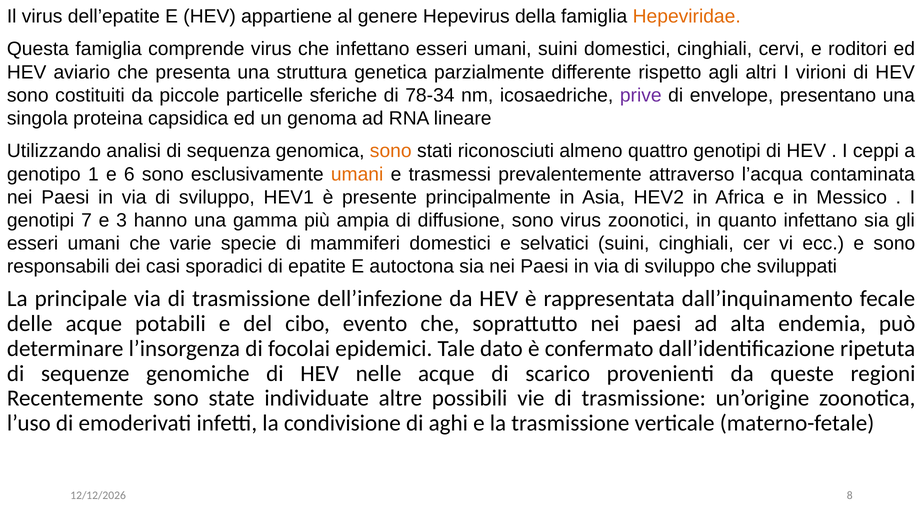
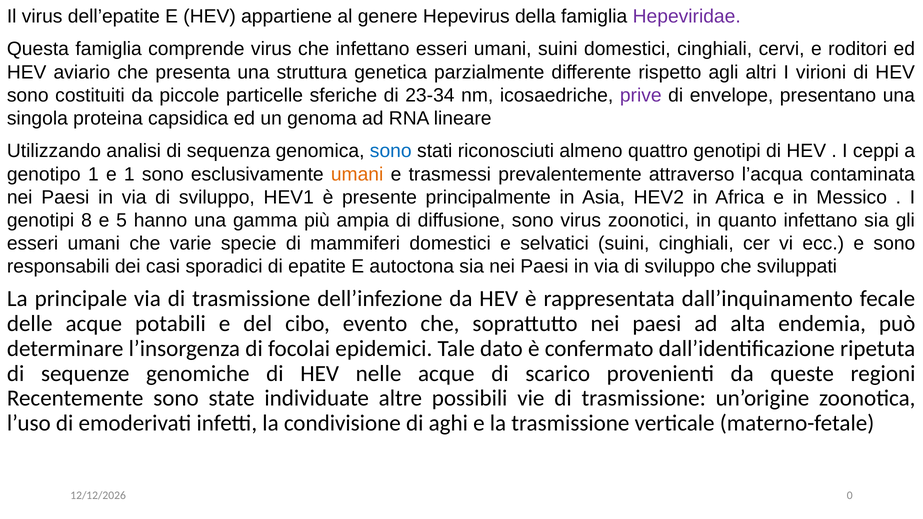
Hepeviridae colour: orange -> purple (687, 16)
78-34: 78-34 -> 23-34 (430, 95)
sono colour: orange -> blue (391, 151)
e 6: 6 -> 1 (129, 174)
7: 7 -> 8 (87, 221)
3: 3 -> 5 (122, 221)
8: 8 -> 0 (850, 496)
